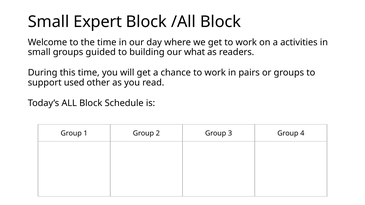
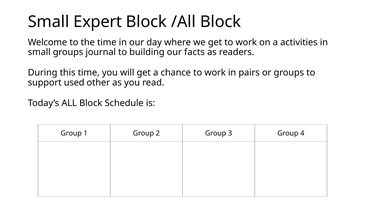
guided: guided -> journal (101, 52)
what: what -> facts (194, 52)
